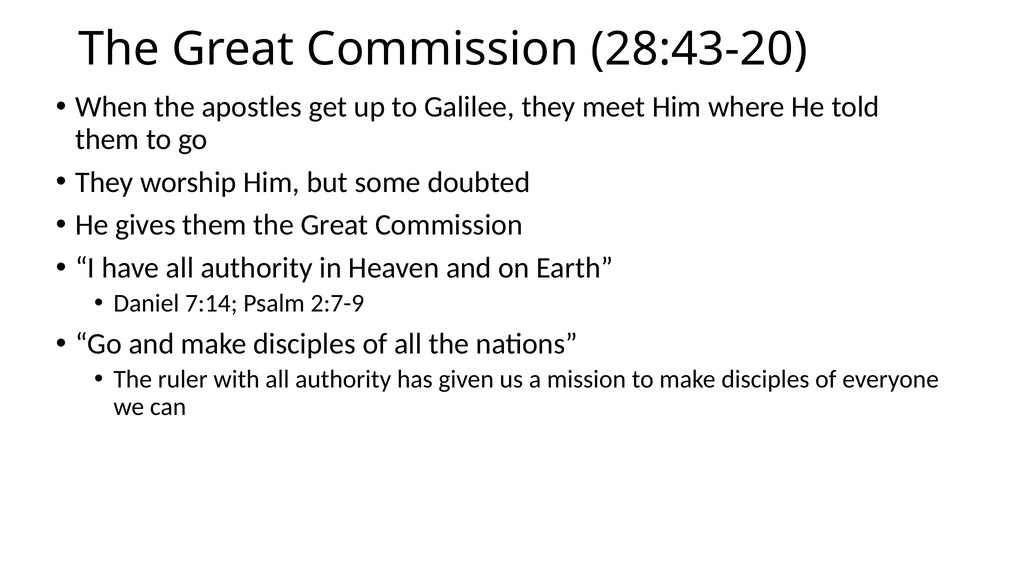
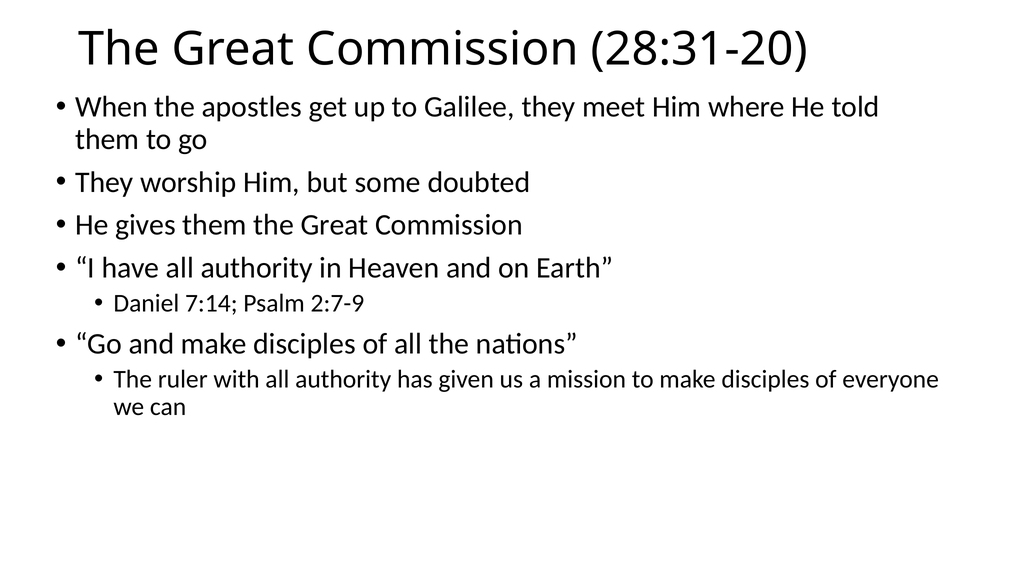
28:43-20: 28:43-20 -> 28:31-20 (699, 49)
